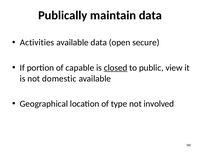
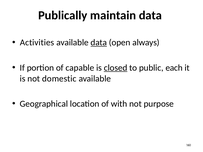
data underline: none -> present (99, 43)
secure: secure -> always (146, 43)
view: view -> each (174, 68)
type: type -> with (119, 104)
involved: involved -> purpose (159, 104)
